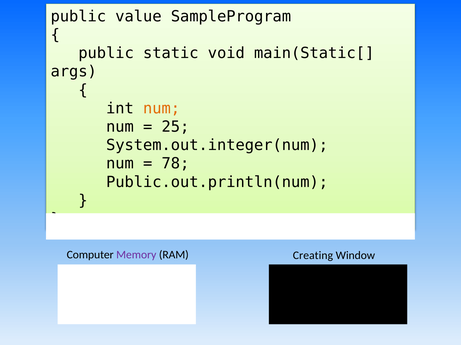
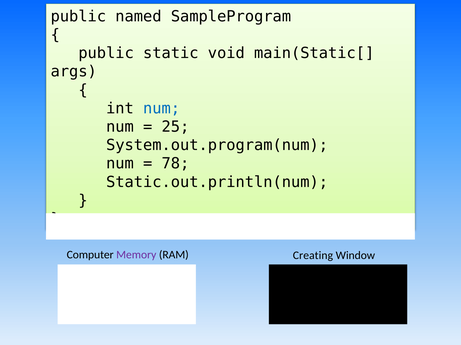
value: value -> named (138, 16)
num colour: orange -> blue (162, 109)
System.out.integer(num: System.out.integer(num -> System.out.program(num (217, 145)
Public.out.println(num: Public.out.println(num -> Static.out.println(num (217, 182)
